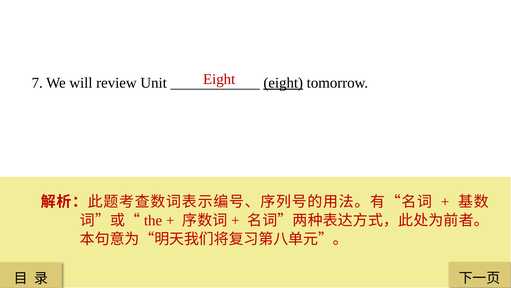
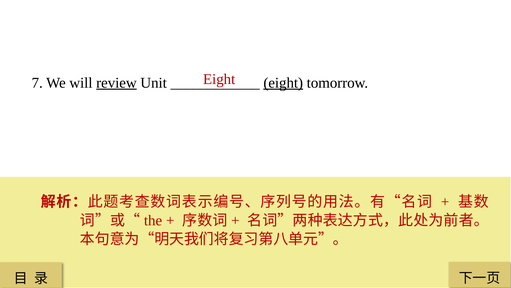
review underline: none -> present (116, 83)
